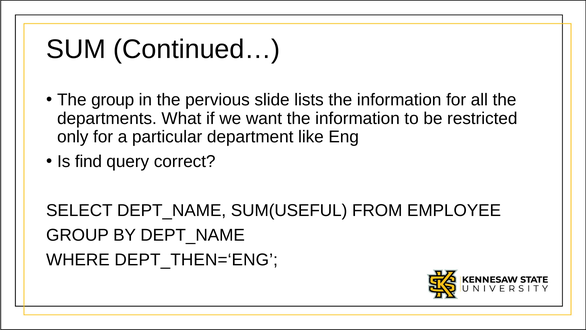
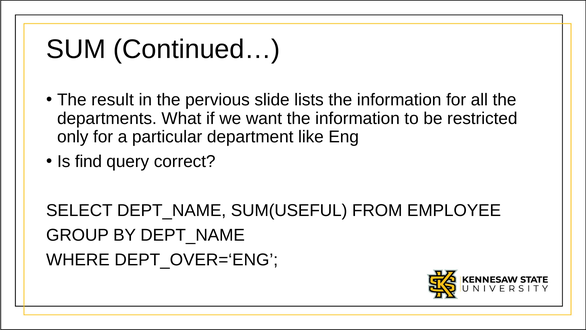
The group: group -> result (113, 100)
DEPT_THEN=‘ENG: DEPT_THEN=‘ENG -> DEPT_OVER=‘ENG (196, 260)
